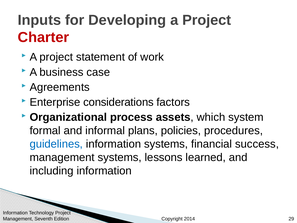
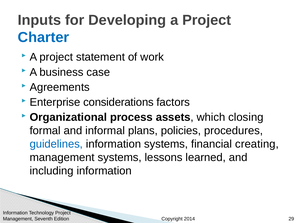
Charter colour: red -> blue (43, 37)
system: system -> closing (246, 117)
success: success -> creating (257, 144)
